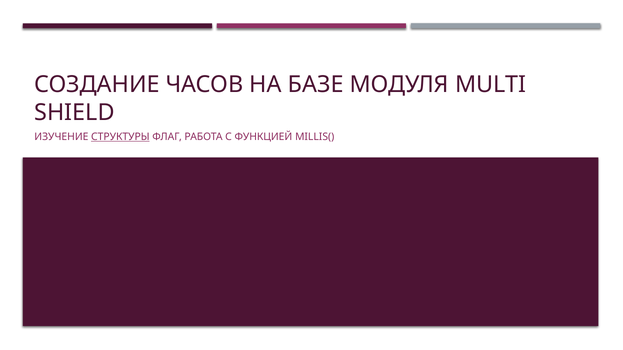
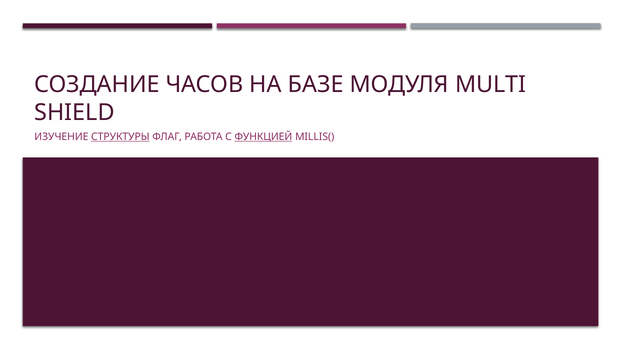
ФУНКЦИЕЙ underline: none -> present (263, 137)
